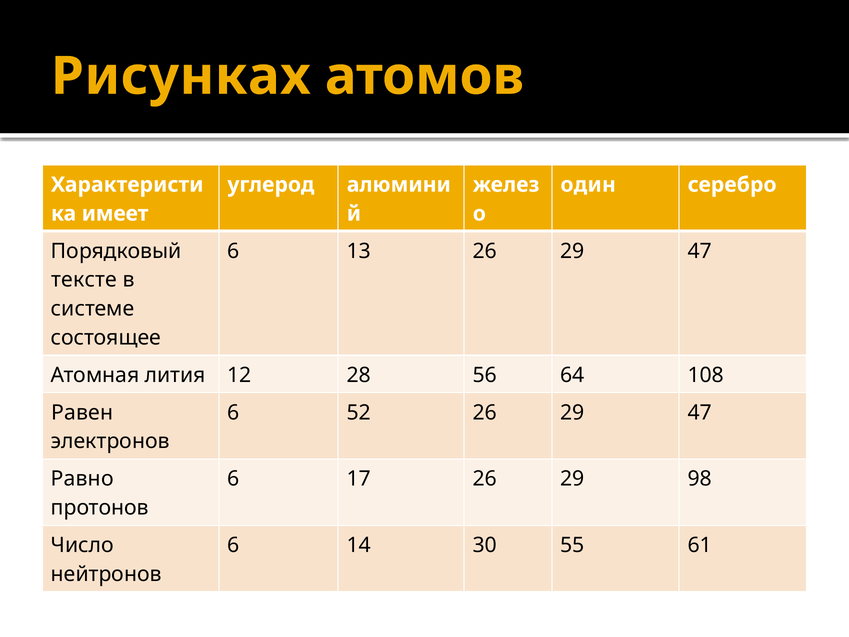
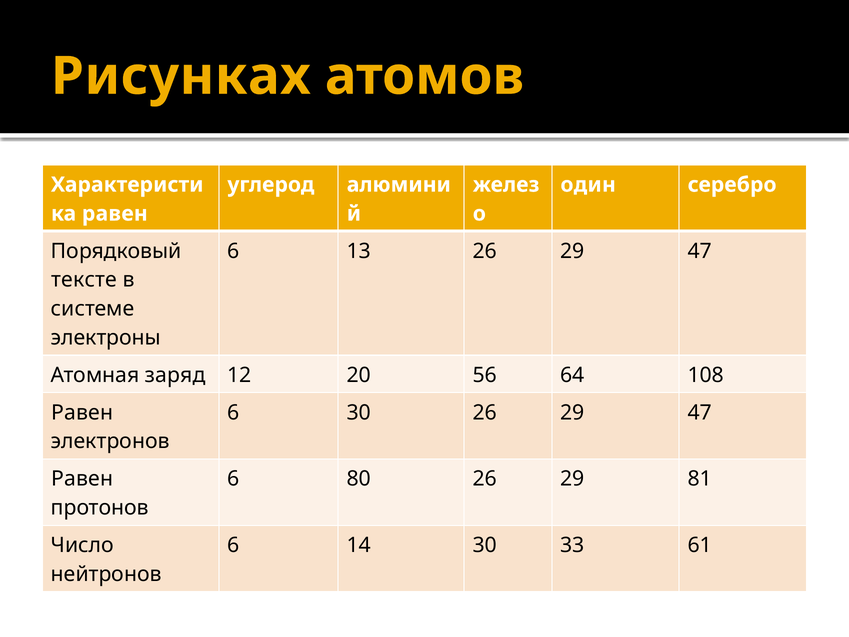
имеет: имеет -> равен (115, 214)
состоящее: состоящее -> электроны (106, 338)
лития: лития -> заряд (175, 375)
28: 28 -> 20 (359, 375)
6 52: 52 -> 30 (359, 412)
Равно: Равно -> Равен (82, 479)
17: 17 -> 80 (359, 479)
98: 98 -> 81 (700, 479)
55: 55 -> 33 (572, 545)
